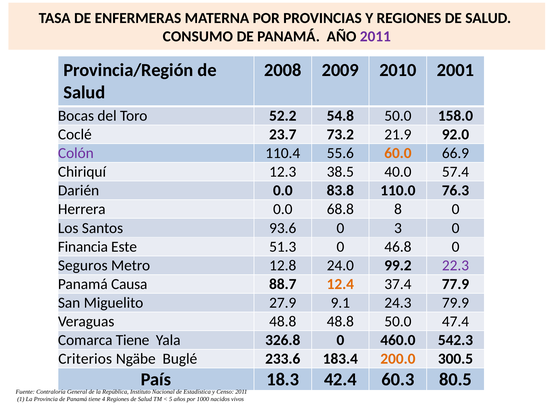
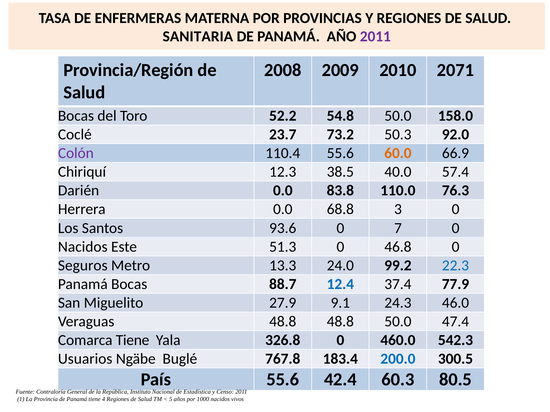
CONSUMO: CONSUMO -> SANITARIA (198, 36)
2001: 2001 -> 2071 (456, 70)
21.9: 21.9 -> 50.3 (398, 135)
8: 8 -> 3 (398, 210)
3: 3 -> 7 (398, 228)
Financia: Financia -> Nacidos (83, 247)
12.8: 12.8 -> 13.3 (283, 266)
22.3 colour: purple -> blue (455, 266)
Panamá Causa: Causa -> Bocas (129, 284)
12.4 colour: orange -> blue (340, 284)
79.9: 79.9 -> 46.0 (455, 303)
Criterios: Criterios -> Usuarios (85, 359)
233.6: 233.6 -> 767.8 (283, 359)
200.0 colour: orange -> blue (398, 359)
País 18.3: 18.3 -> 55.6 (283, 380)
